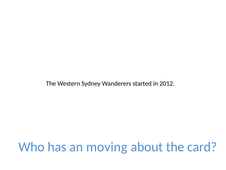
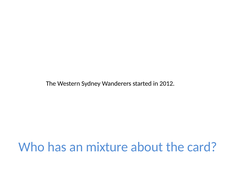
moving: moving -> mixture (107, 147)
